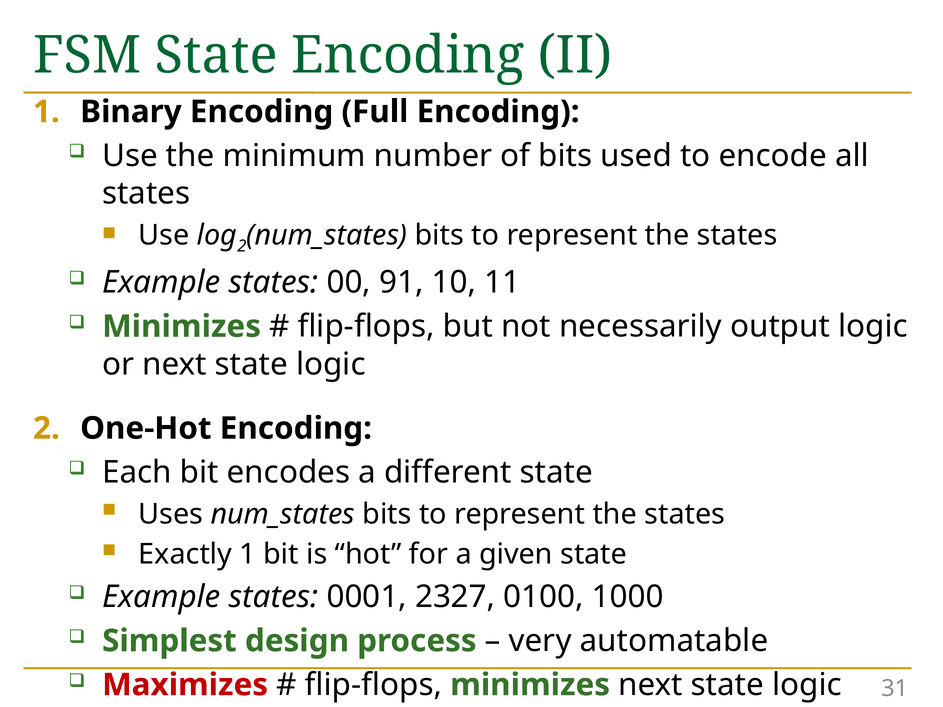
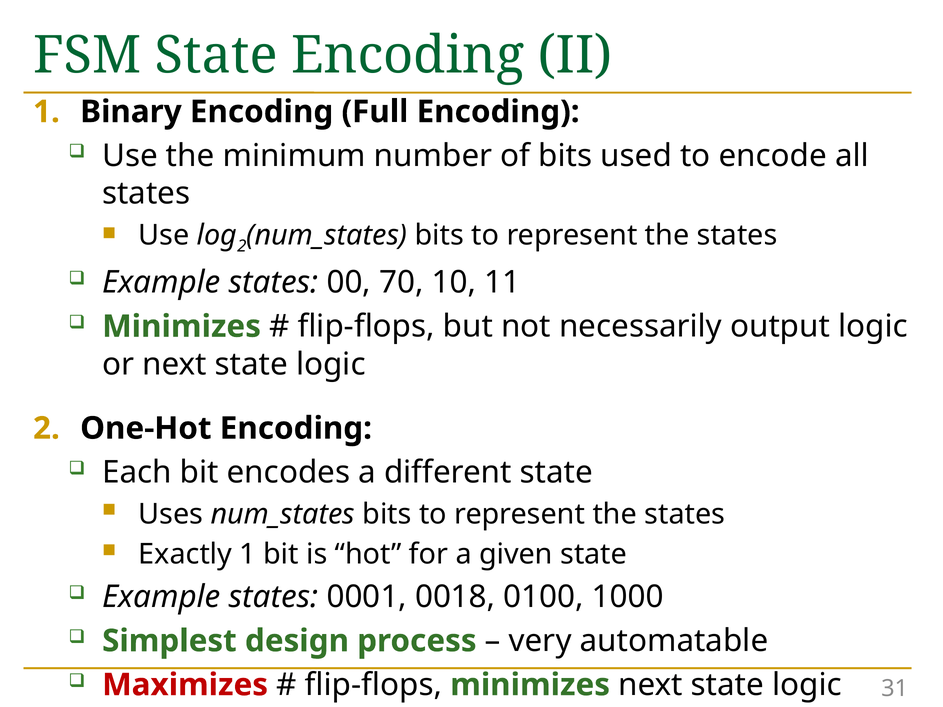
91: 91 -> 70 (401, 283)
2327: 2327 -> 0018 (455, 597)
